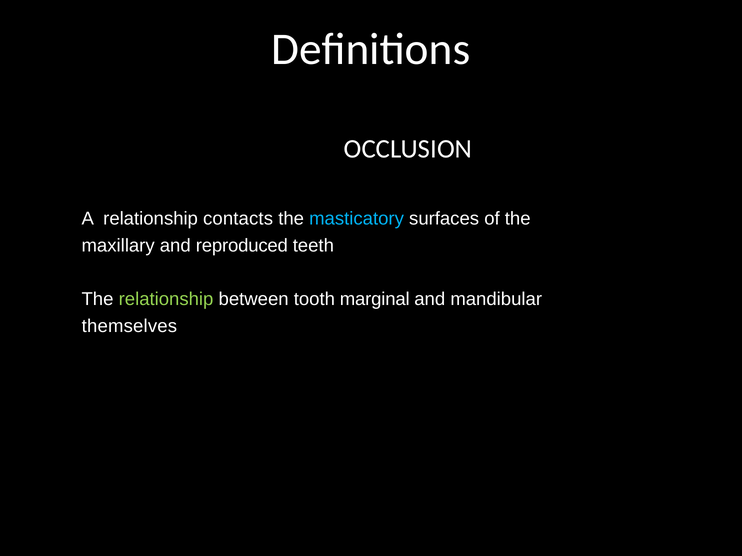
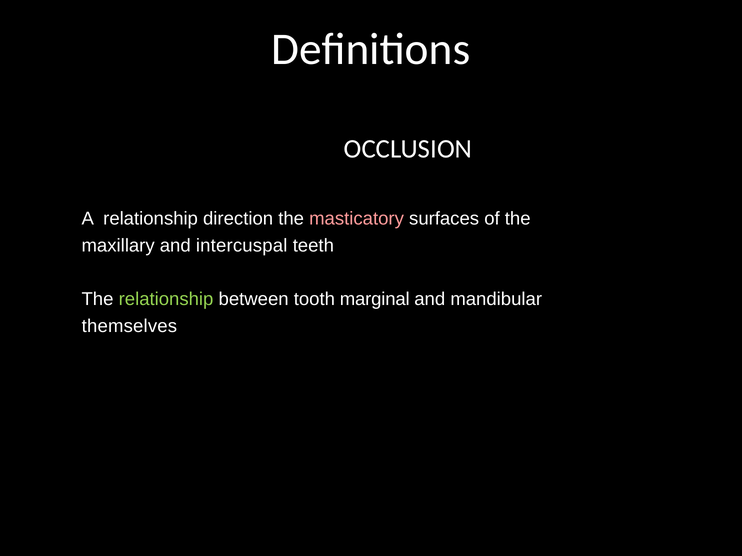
contacts: contacts -> direction (238, 219)
masticatory colour: light blue -> pink (357, 219)
reproduced: reproduced -> intercuspal (242, 246)
